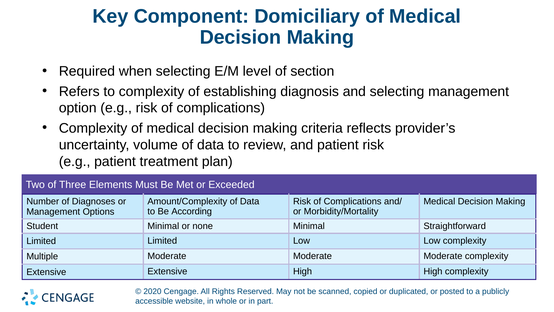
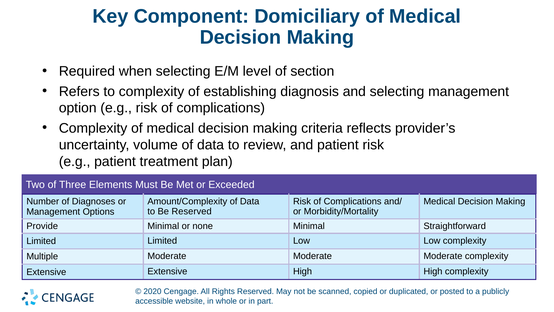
Be According: According -> Reserved (192, 211)
Student: Student -> Provide (42, 226)
